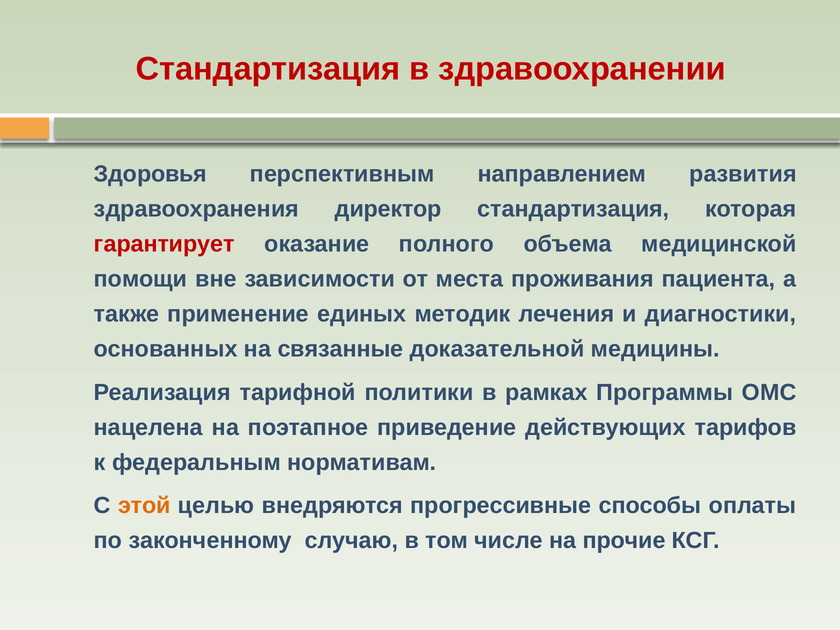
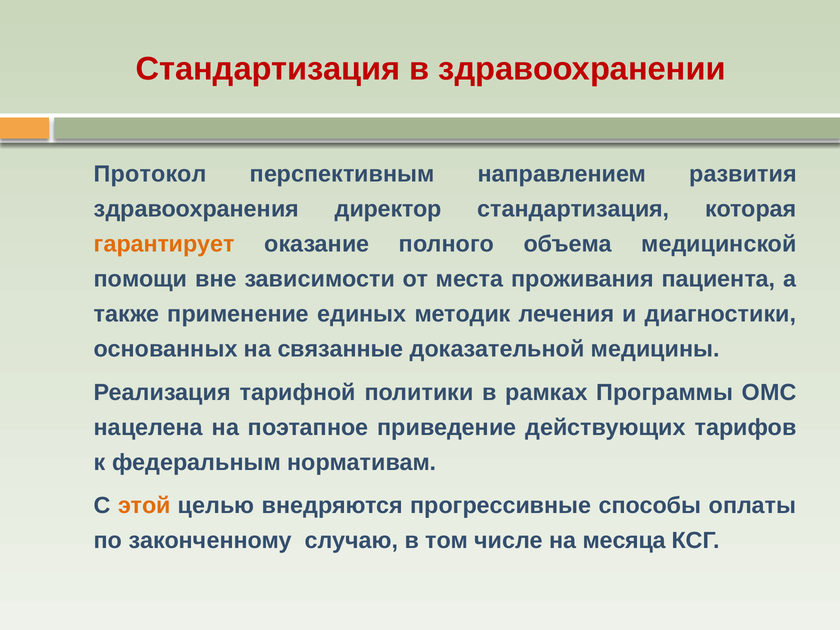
Здоровья: Здоровья -> Протокол (150, 174)
гарантирует colour: red -> orange (164, 244)
прочие: прочие -> месяца (624, 541)
